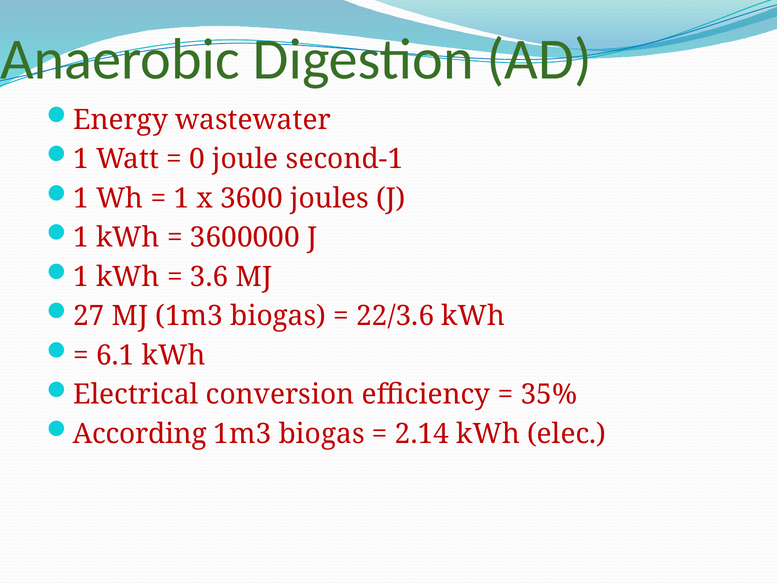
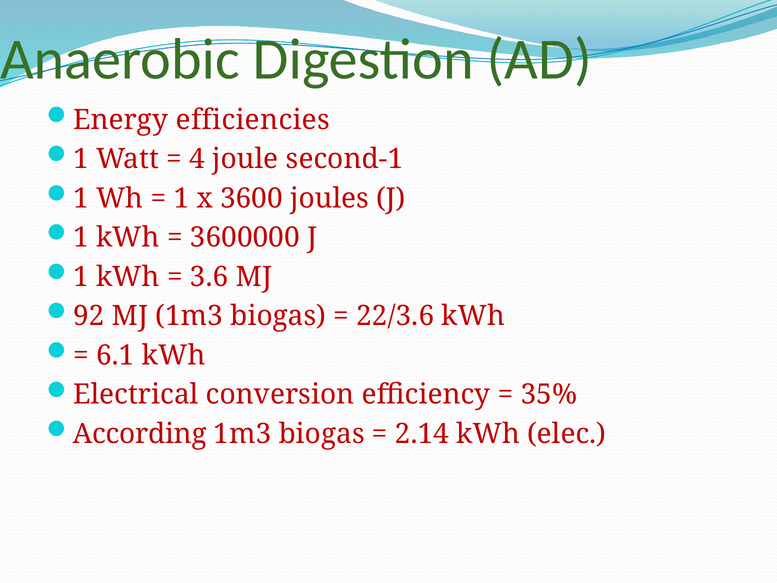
wastewater: wastewater -> efficiencies (253, 120)
0: 0 -> 4 (197, 159)
27: 27 -> 92 (89, 316)
